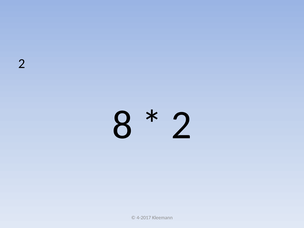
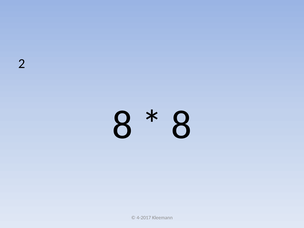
2: 2 -> 8 (181, 125)
